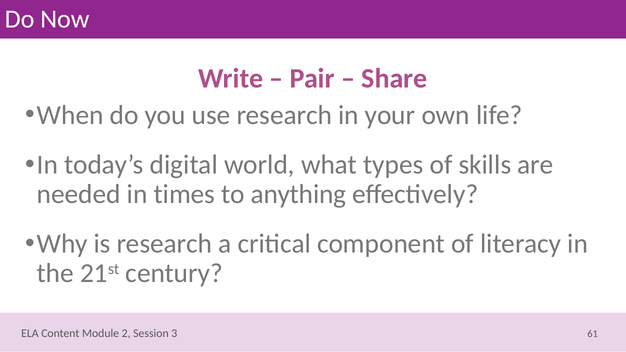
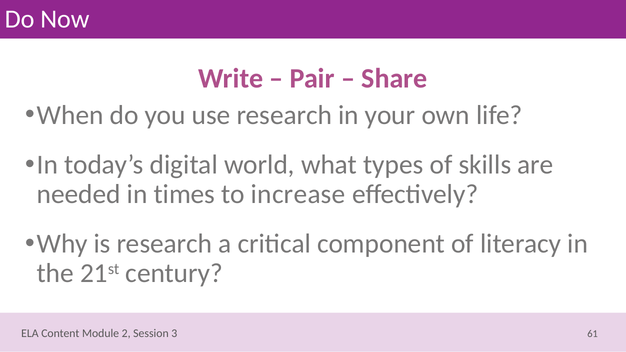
anything: anything -> increase (298, 194)
